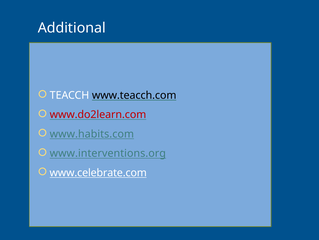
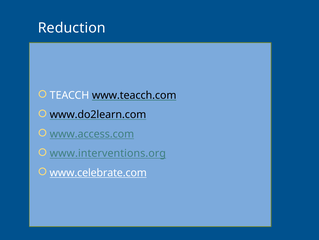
Additional: Additional -> Reduction (72, 28)
www.do2learn.com colour: red -> black (98, 114)
www.habits.com: www.habits.com -> www.access.com (92, 134)
